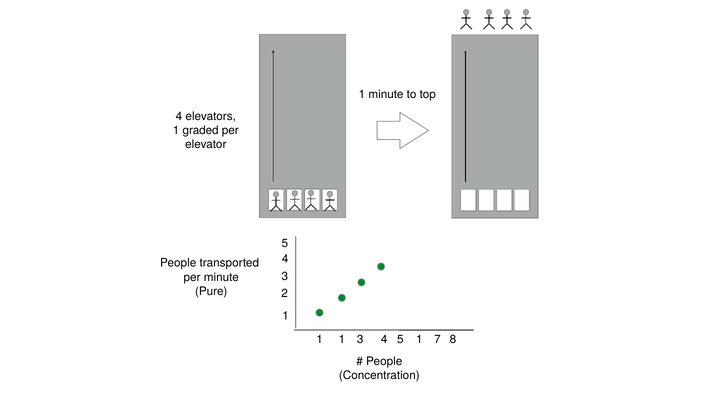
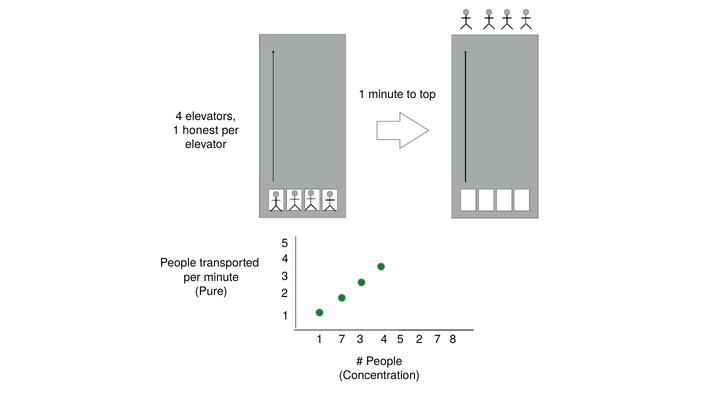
graded: graded -> honest (200, 130)
1 1: 1 -> 7 (342, 339)
5 1: 1 -> 2 (419, 339)
